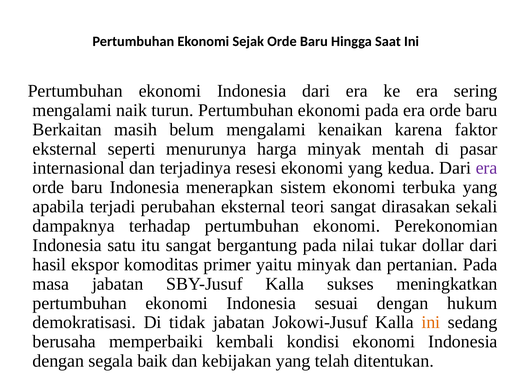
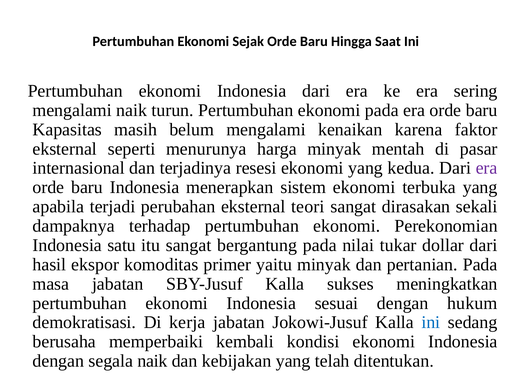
Berkaitan: Berkaitan -> Kapasitas (67, 130)
tidak: tidak -> kerja (187, 323)
ini colour: orange -> blue (431, 323)
segala baik: baik -> naik (152, 361)
